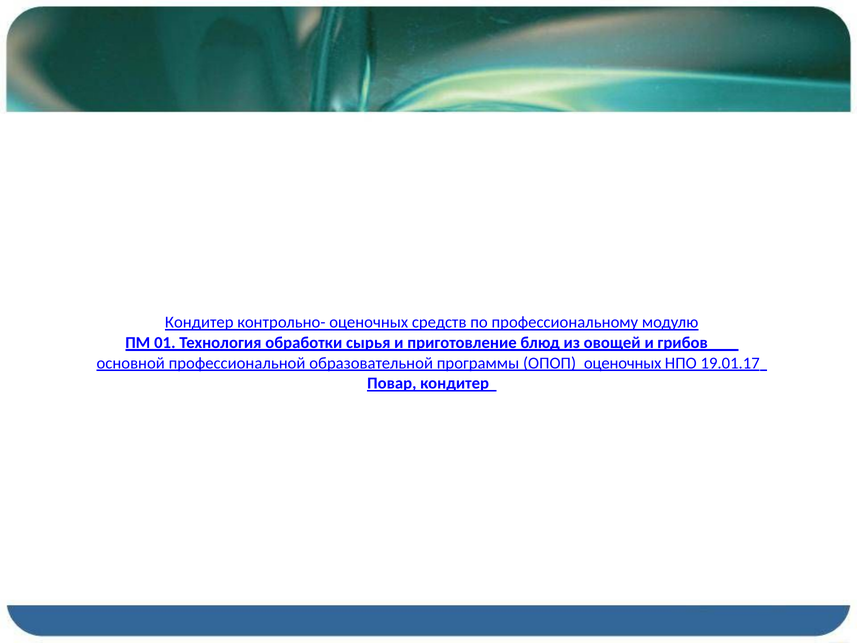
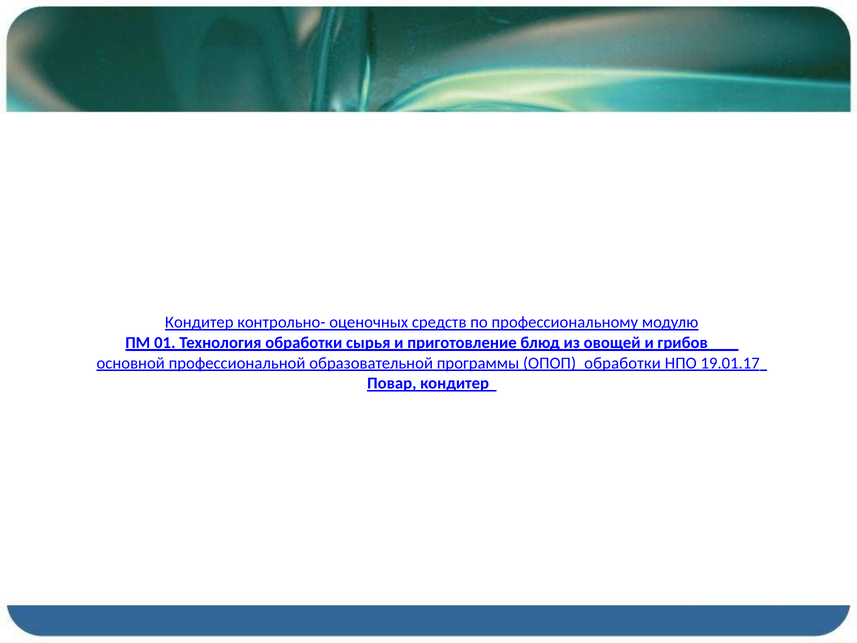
ОПОП оценочных: оценочных -> обработки (623, 363)
